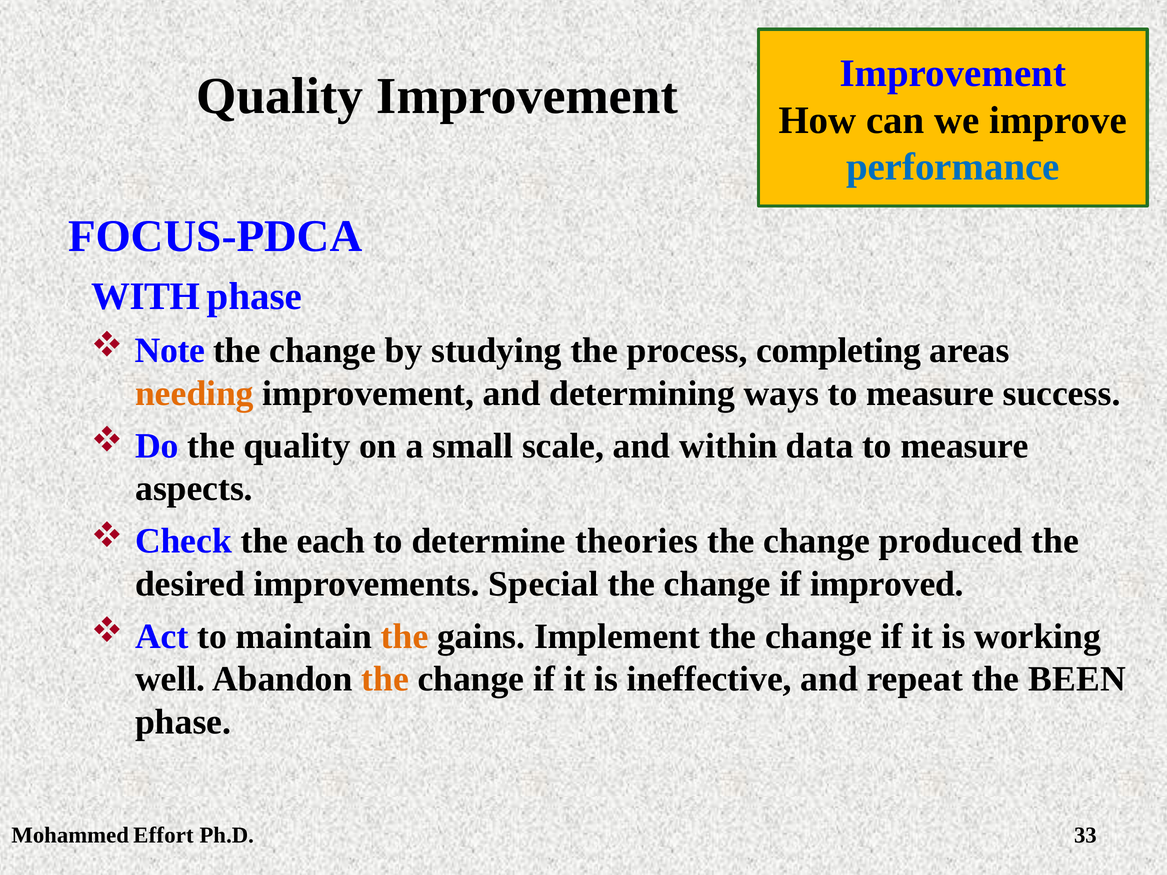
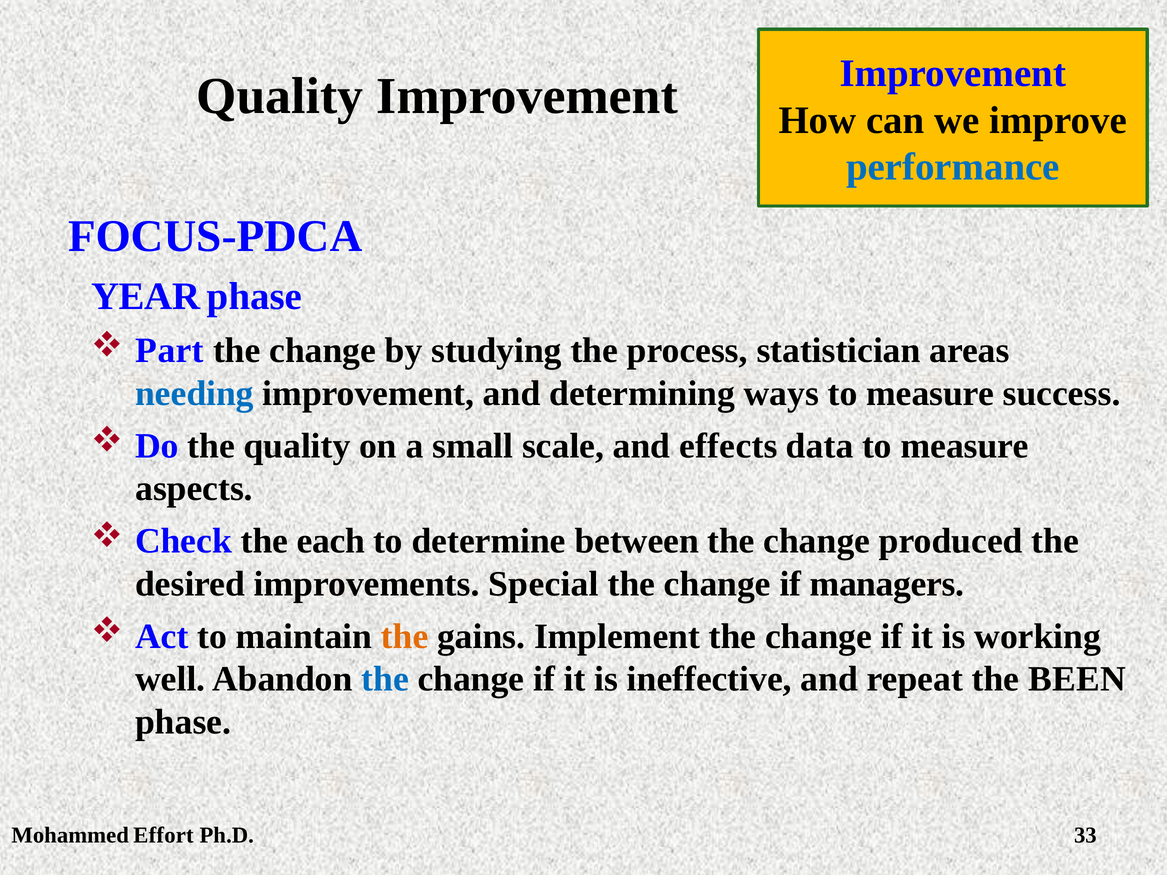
WITH: WITH -> YEAR (146, 296)
Note: Note -> Part (170, 351)
completing: completing -> statistician (839, 351)
needing colour: orange -> blue (194, 393)
within: within -> effects (728, 446)
theories: theories -> between (637, 541)
improved: improved -> managers (887, 584)
the colour: orange -> blue (385, 679)
